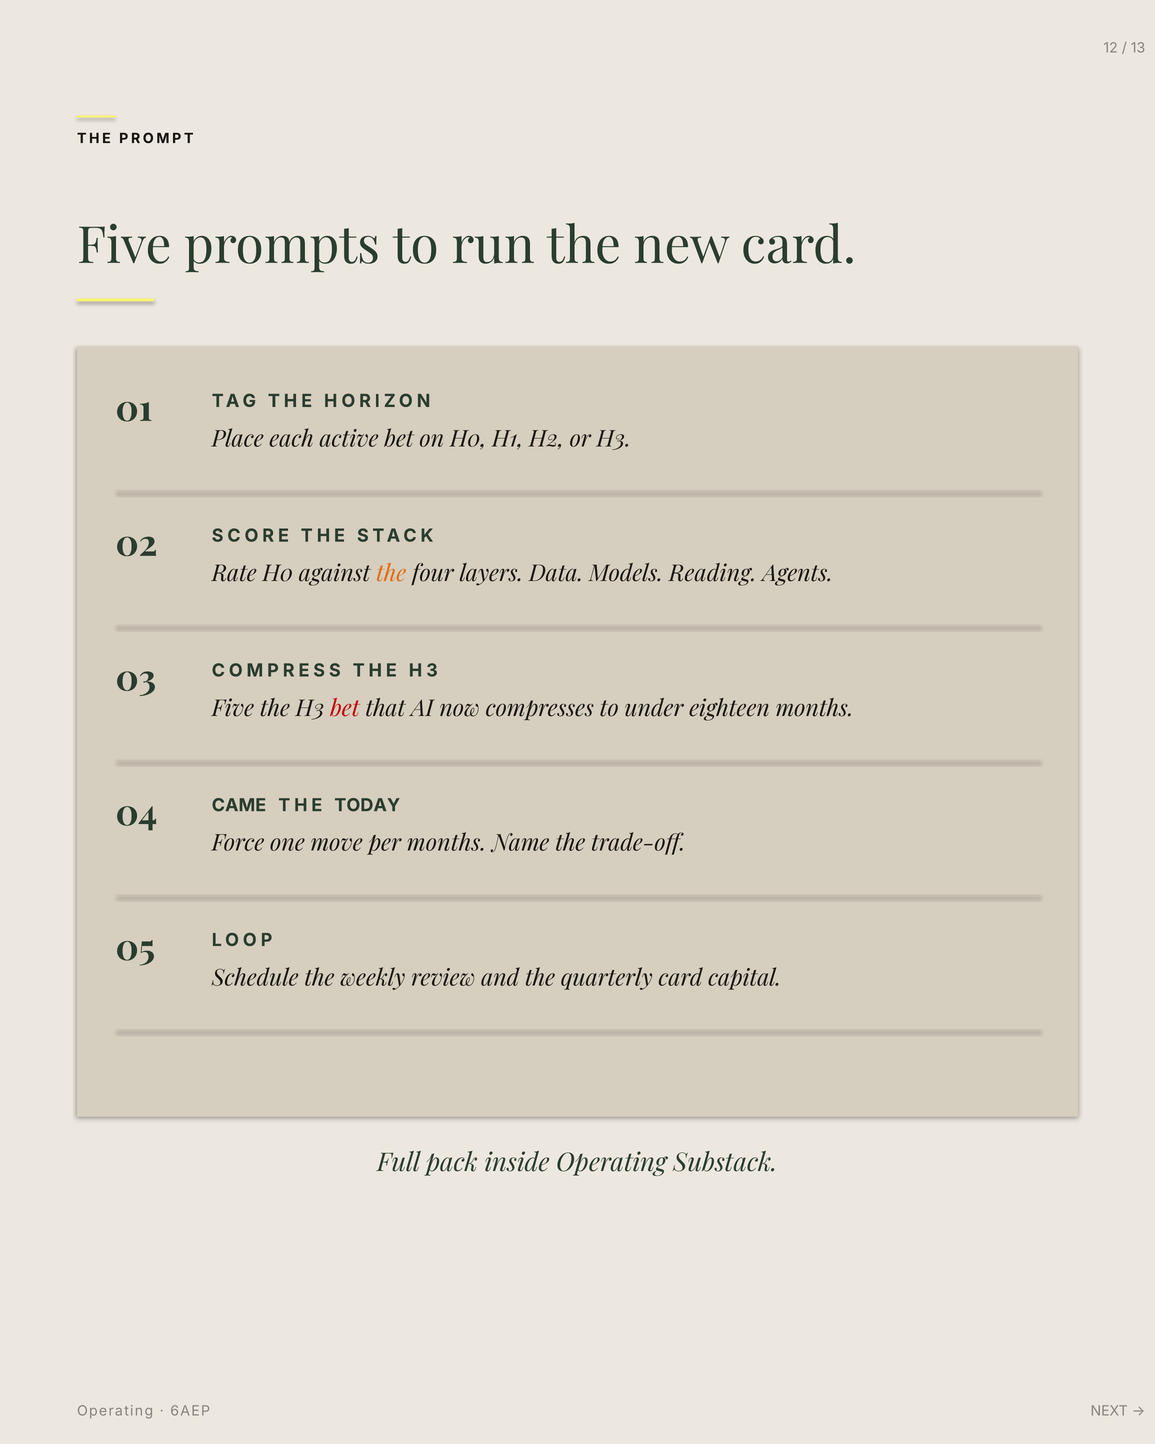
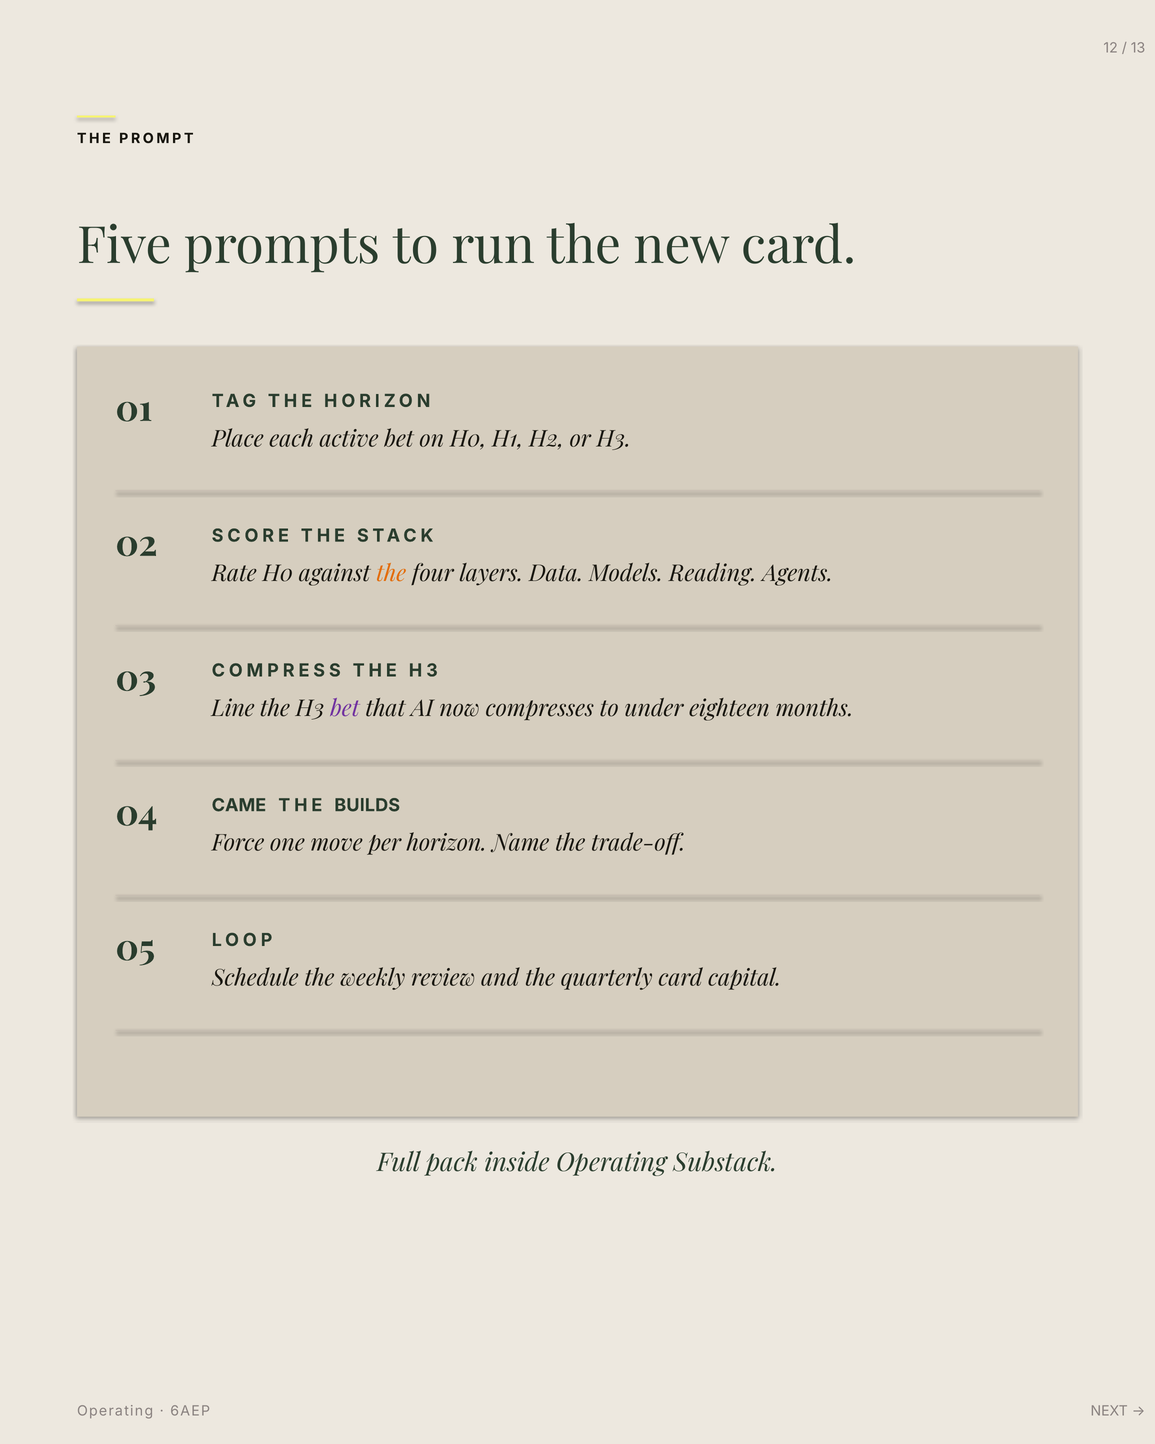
Five: Five -> Line (233, 708)
bet colour: red -> purple (345, 708)
TODAY: TODAY -> BUILDS (367, 805)
per months: months -> horizon (447, 843)
